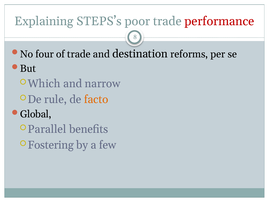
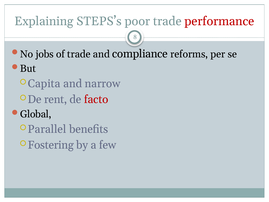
four: four -> jobs (45, 54)
destination: destination -> compliance (140, 54)
Which: Which -> Capita (44, 84)
rule: rule -> rent (56, 99)
facto colour: orange -> red (96, 99)
